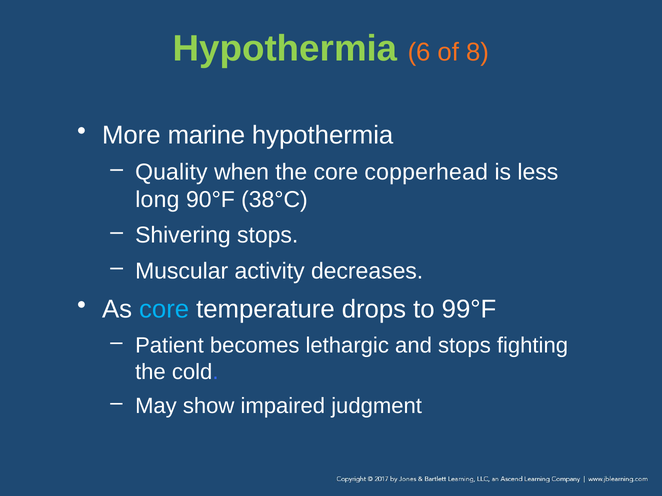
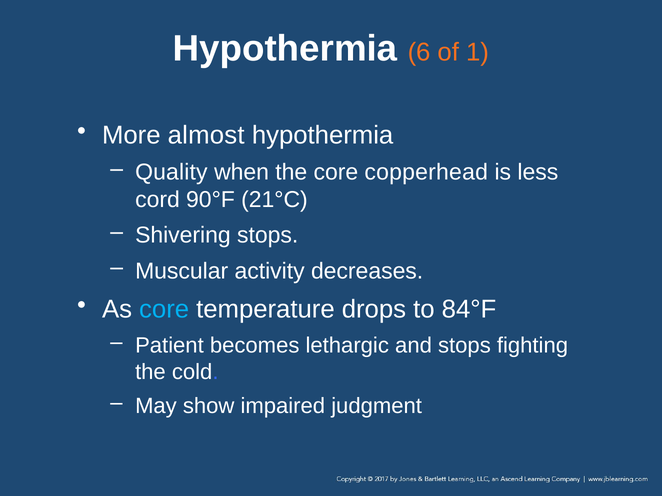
Hypothermia colour: light green -> white (285, 49)
8: 8 -> 1 (477, 52)
marine: marine -> almost (206, 135)
long: long -> cord (157, 200)
38°C: 38°C -> 21°C (274, 200)
99°F: 99°F -> 84°F (469, 310)
